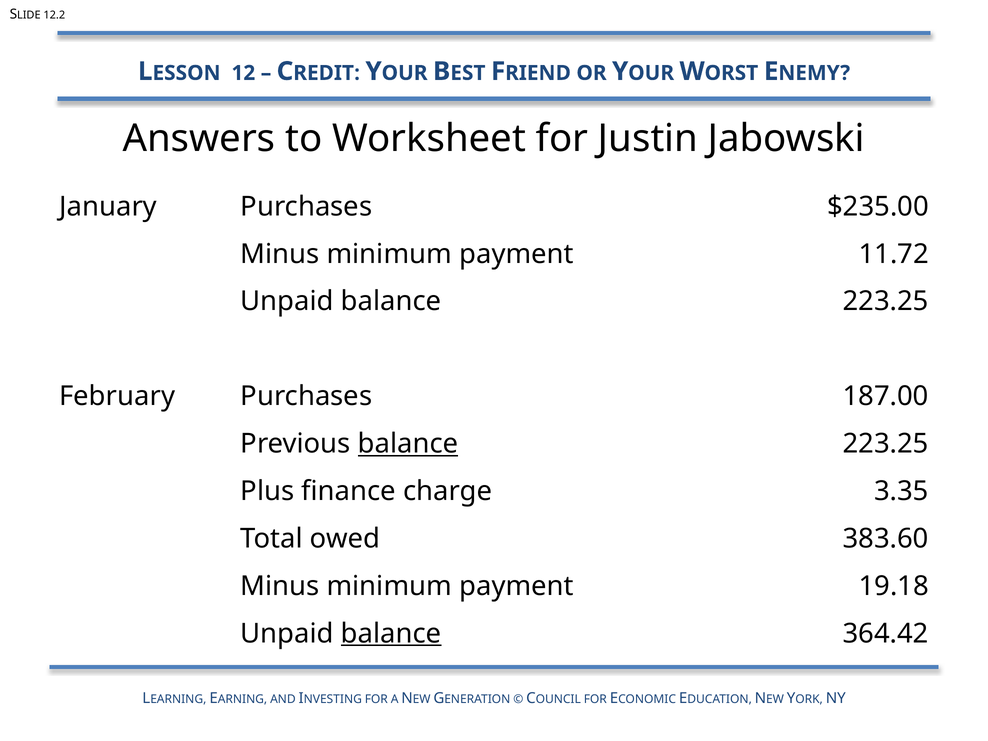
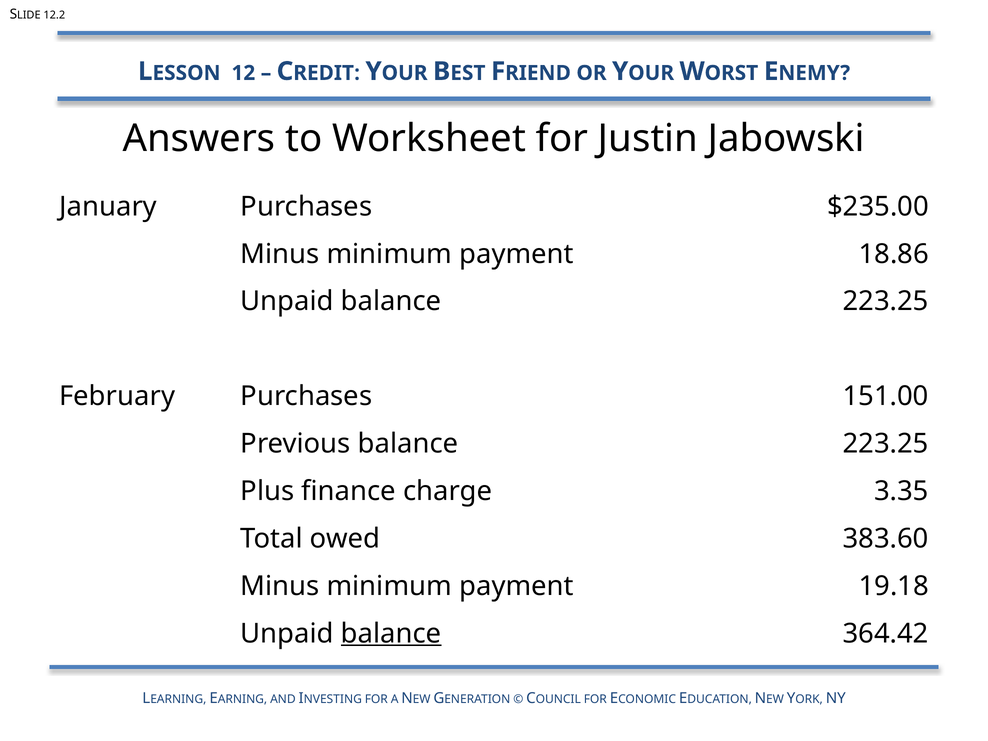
11.72: 11.72 -> 18.86 (894, 254)
187.00: 187.00 -> 151.00 (886, 396)
balance underline: present -> none (408, 444)
